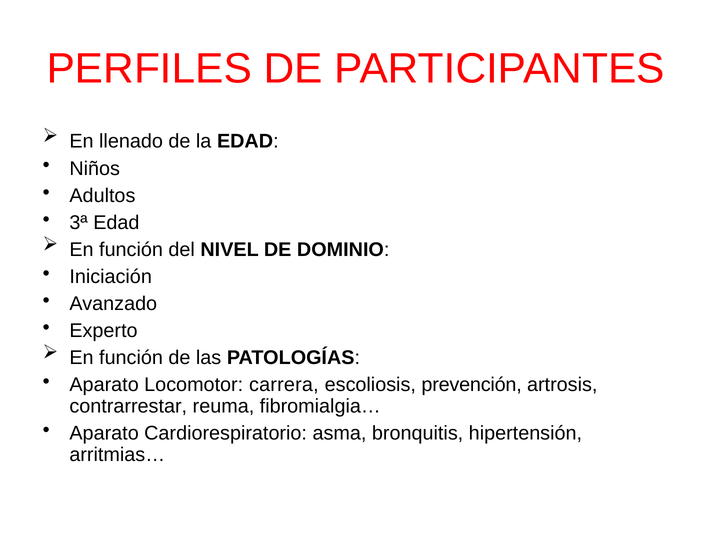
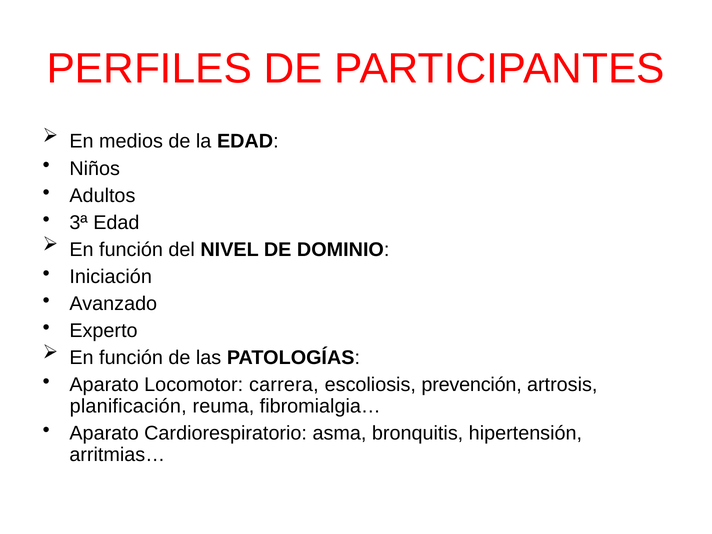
llenado: llenado -> medios (131, 141)
contrarrestar: contrarrestar -> planificación (128, 406)
